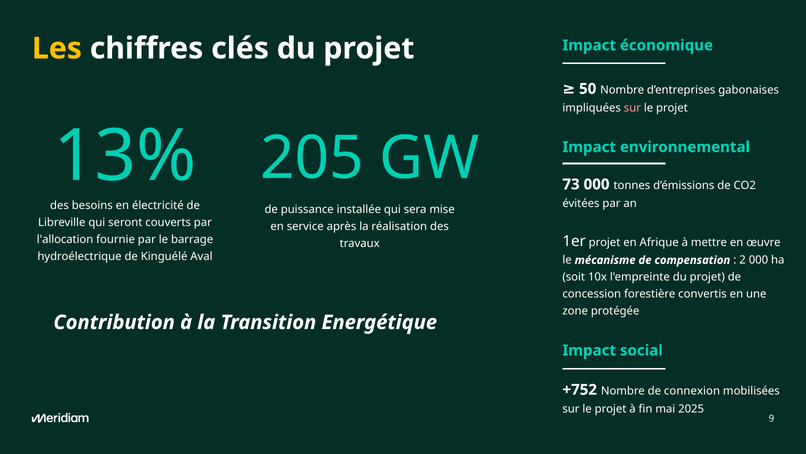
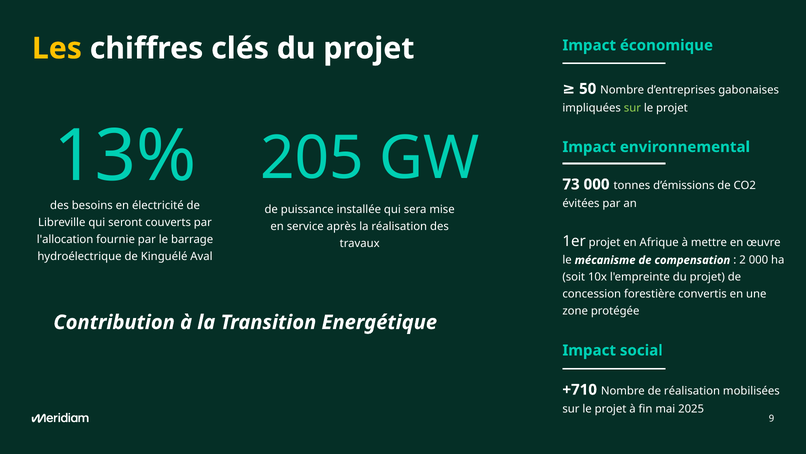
sur colour: pink -> light green (632, 108)
+752: +752 -> +710 (580, 389)
de connexion: connexion -> réalisation (692, 390)
